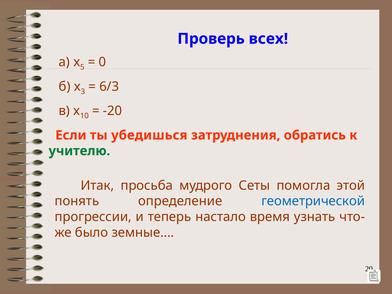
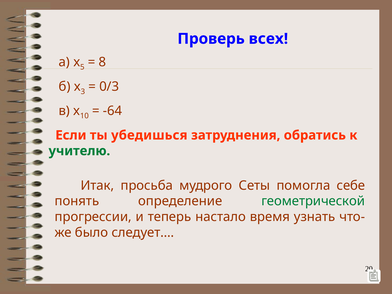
0: 0 -> 8 (102, 62)
6/3: 6/3 -> 0/3 (109, 86)
-20: -20 -> -64 (113, 111)
этой: этой -> себе (351, 185)
геометрической colour: blue -> green (313, 201)
земные…: земные… -> следует… (143, 232)
